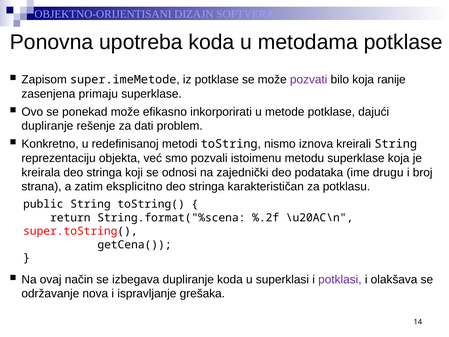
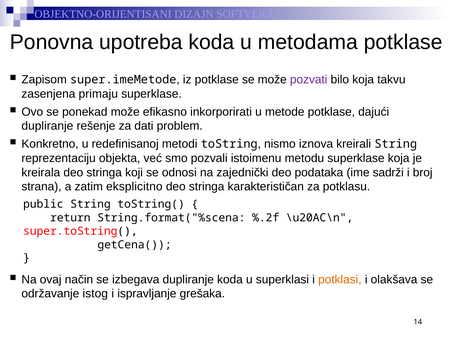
ranije: ranije -> takvu (391, 80)
drugu: drugu -> sadrži (388, 172)
potklasi colour: purple -> orange (340, 279)
nova: nova -> istog (95, 294)
